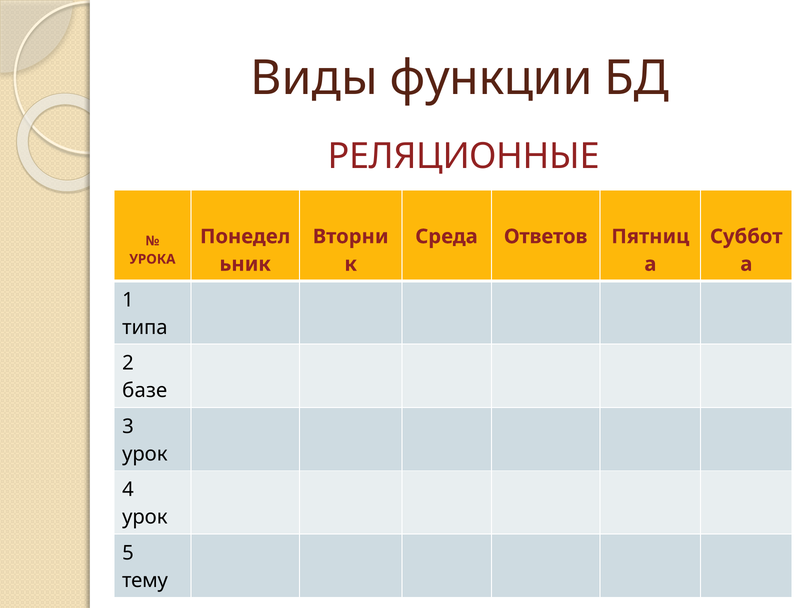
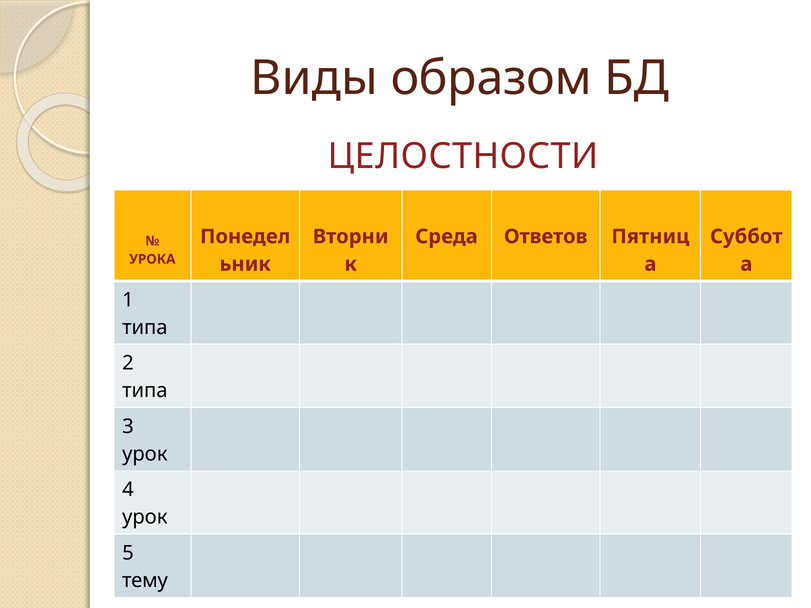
функции: функции -> образом (491, 78)
РЕЛЯЦИОННЫЕ: РЕЛЯЦИОННЫЕ -> ЦЕЛОСТНОСТИ (463, 157)
базе: базе -> типа (145, 391)
